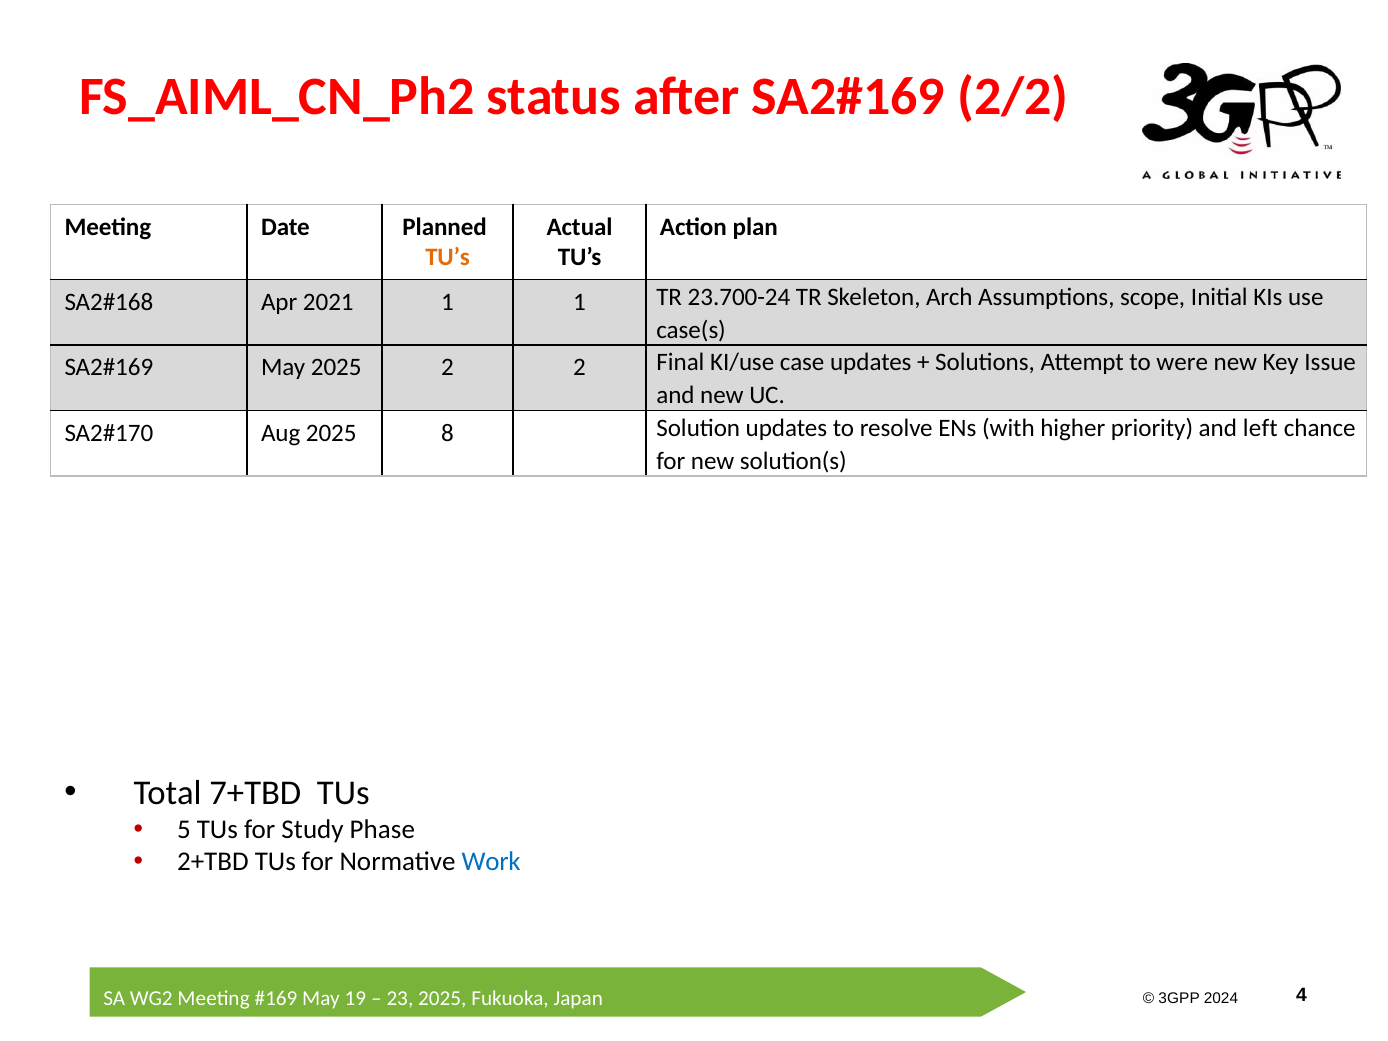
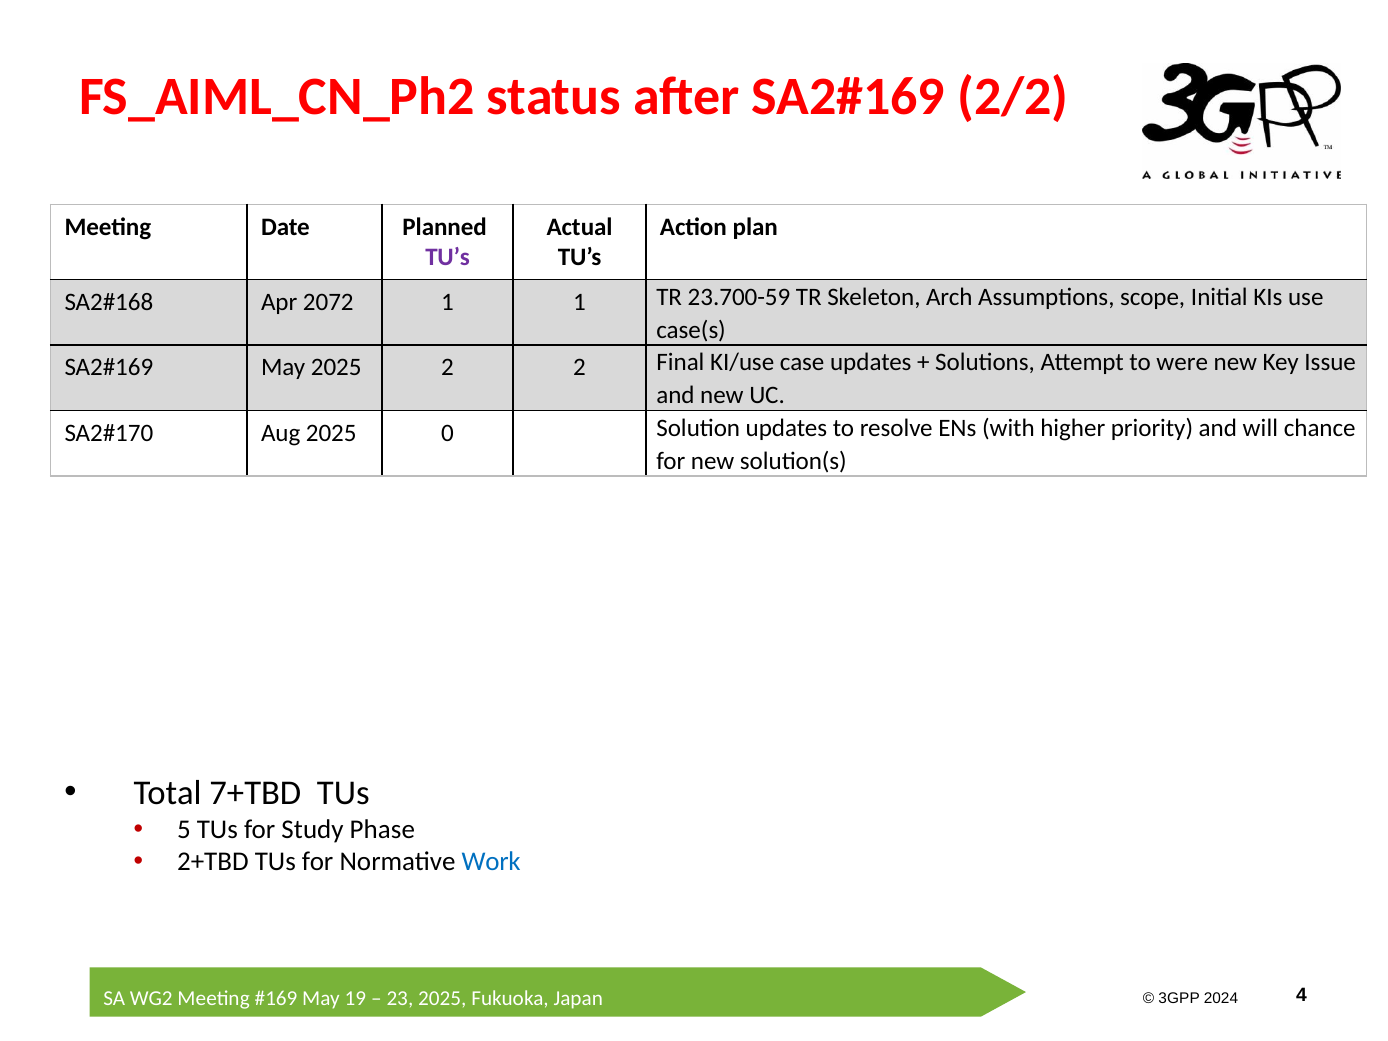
TU’s colour: orange -> purple (448, 258)
2021: 2021 -> 2072 (328, 302)
23.700-24: 23.700-24 -> 23.700-59 (739, 297)
8: 8 -> 0 (447, 433)
left: left -> will (1260, 428)
